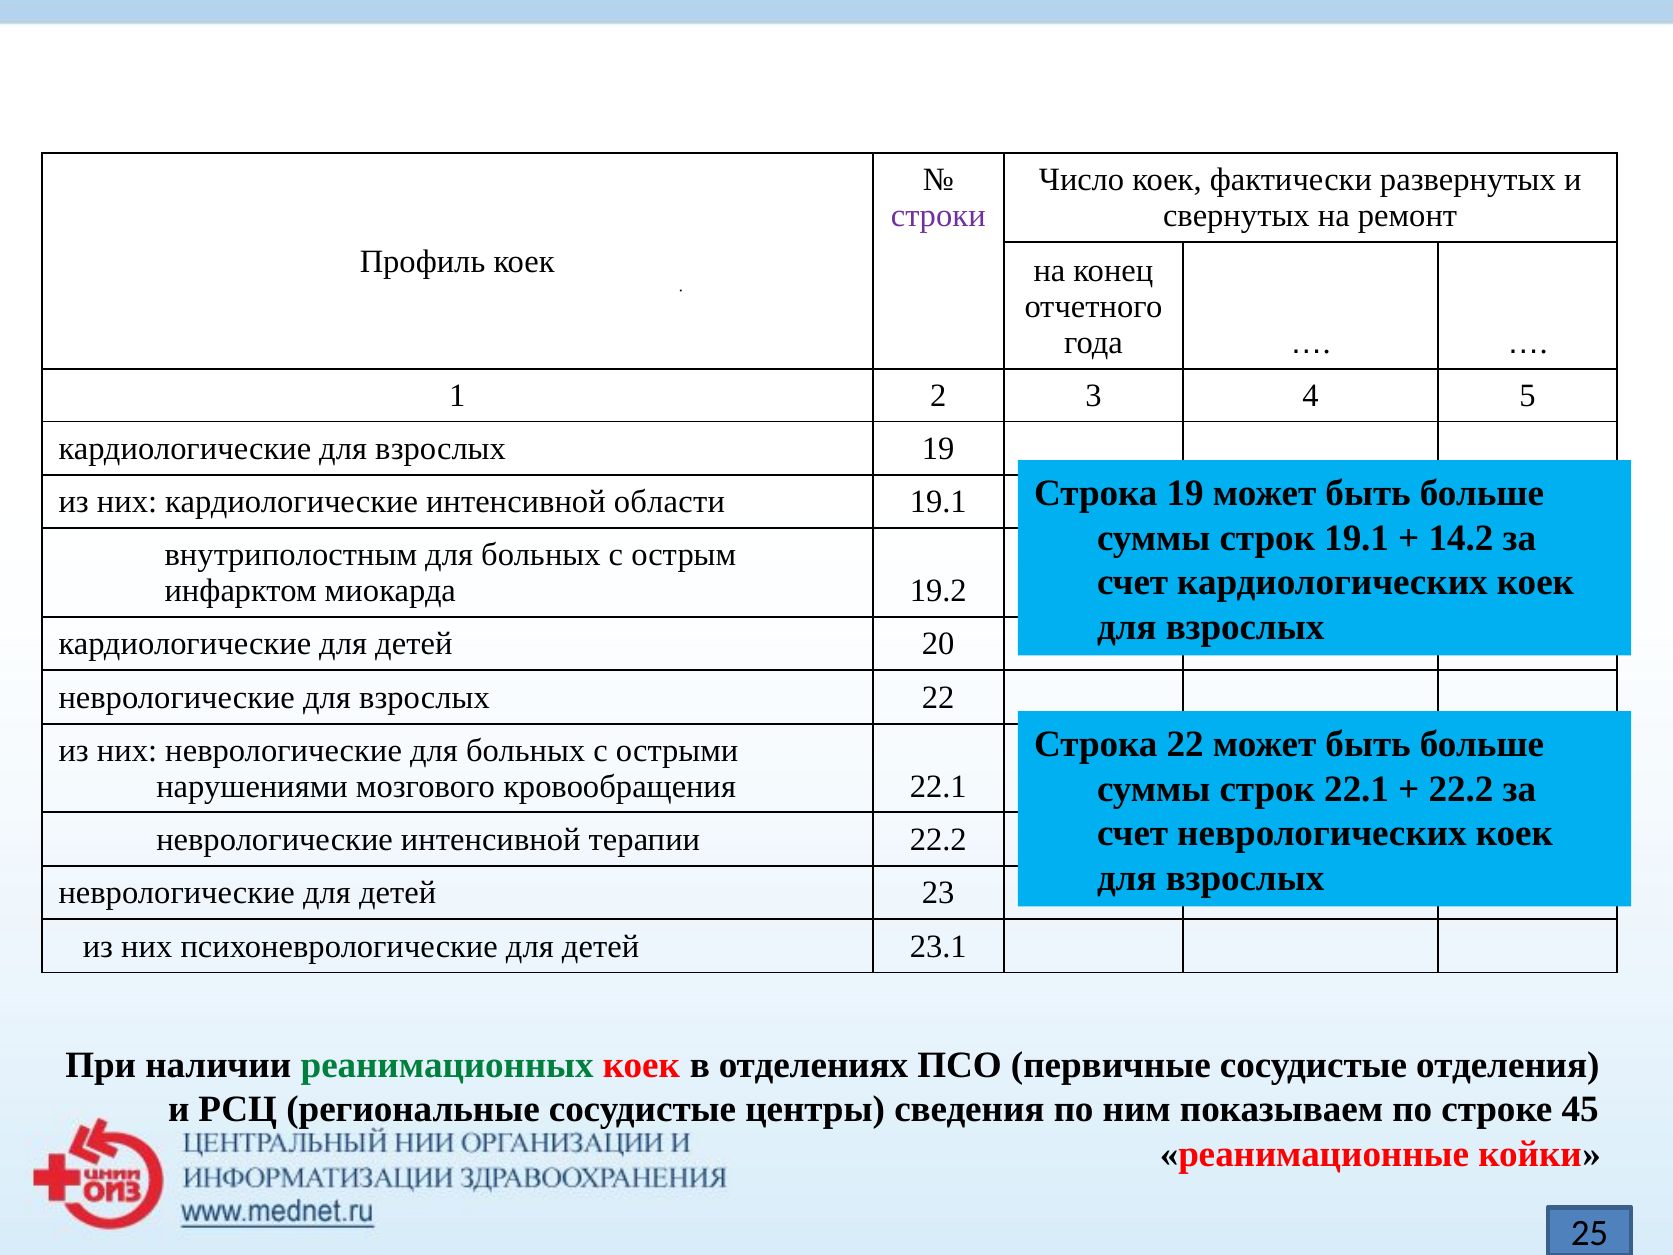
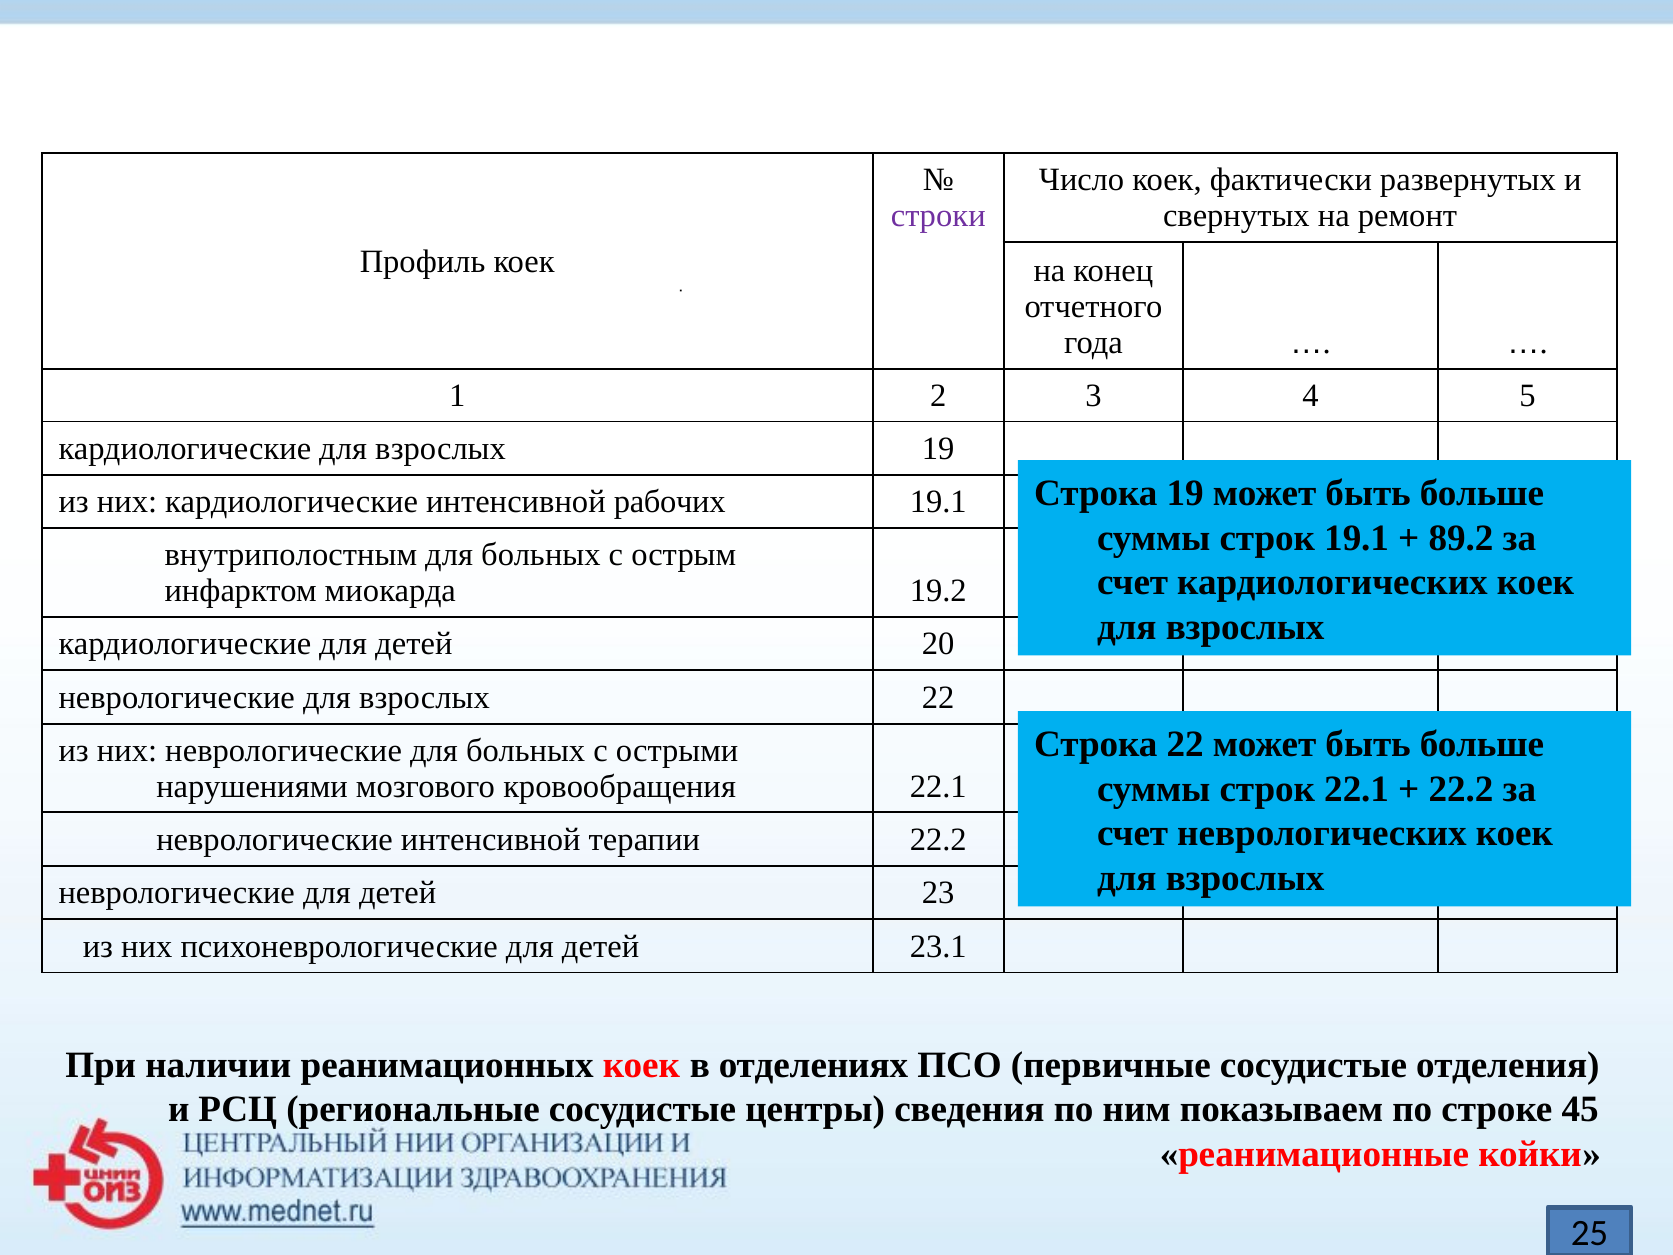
области: области -> рабочих (670, 502)
14.2: 14.2 -> 89.2 (1461, 538)
реанимационных colour: green -> black (447, 1065)
